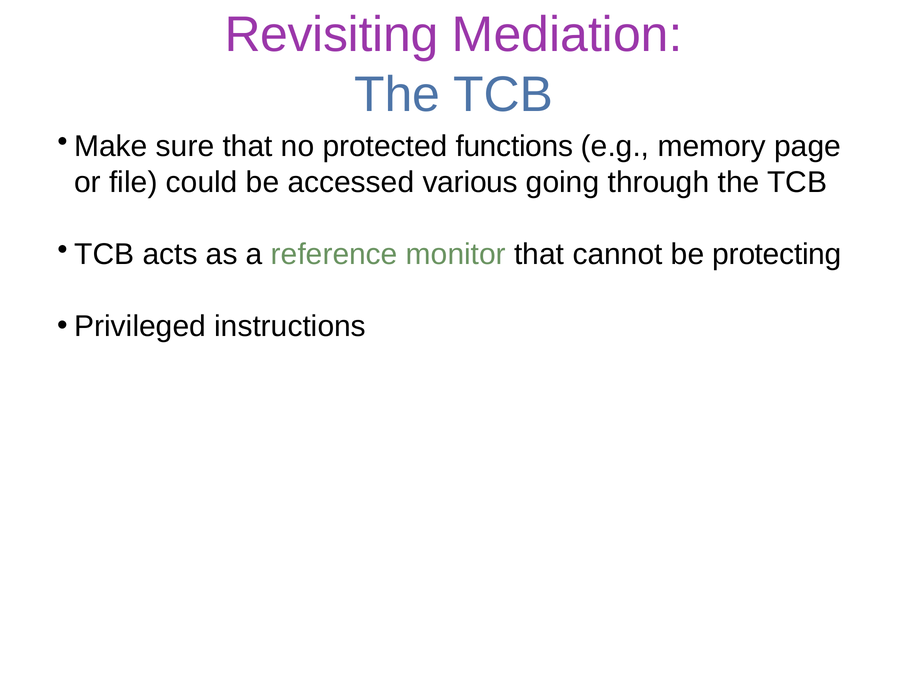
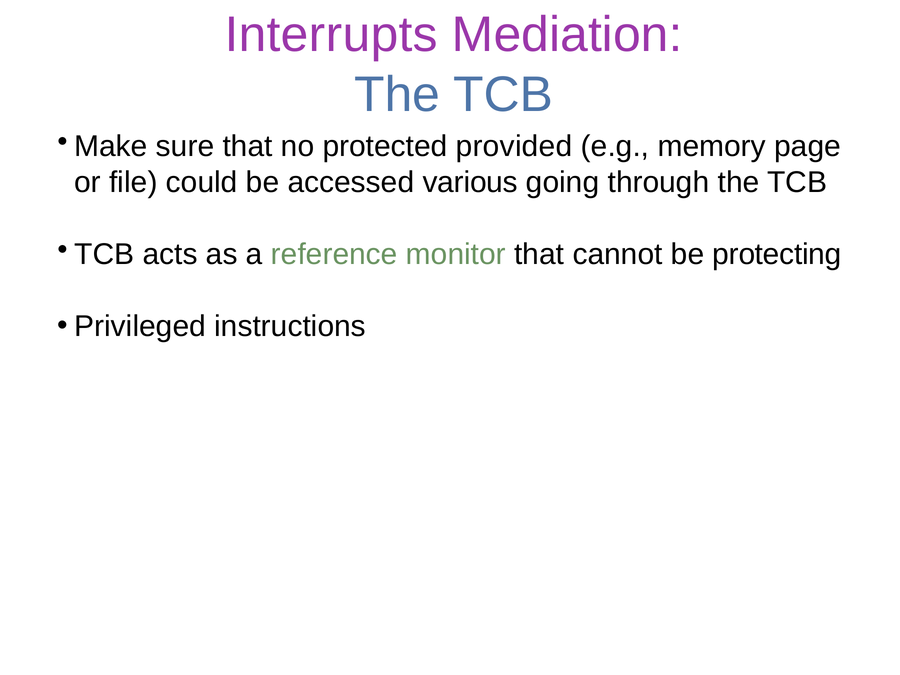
Revisiting: Revisiting -> Interrupts (331, 35)
functions: functions -> provided (514, 147)
